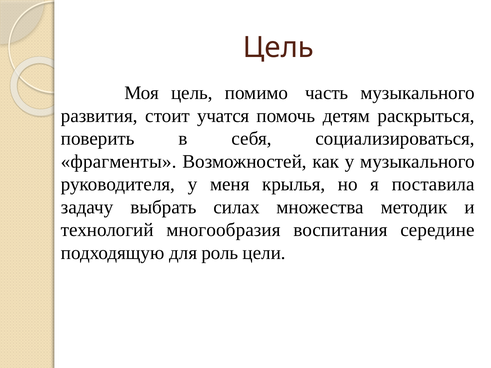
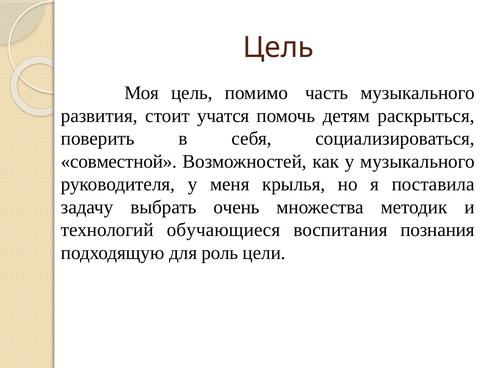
фрагменты: фрагменты -> совместной (119, 162)
силах: силах -> очень (237, 207)
многообразия: многообразия -> обучающиеся (224, 230)
середине: середине -> познания (438, 230)
